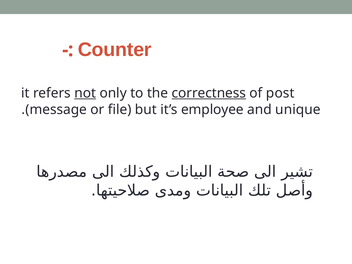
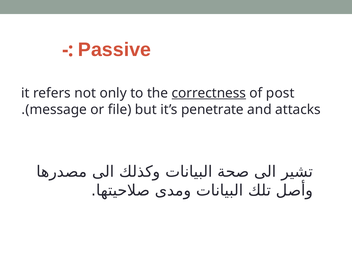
Counter: Counter -> Passive (115, 50)
not underline: present -> none (85, 93)
employee: employee -> penetrate (212, 110)
unique: unique -> attacks (298, 110)
